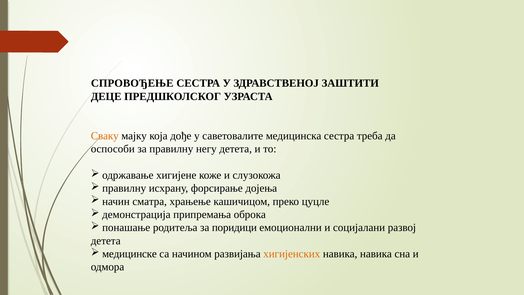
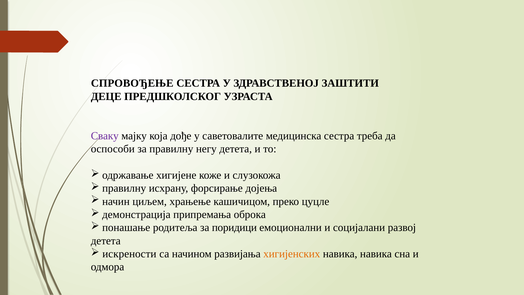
Сваку colour: orange -> purple (105, 136)
сматра: сматра -> циљем (150, 201)
медицинске: медицинске -> искрености (129, 254)
